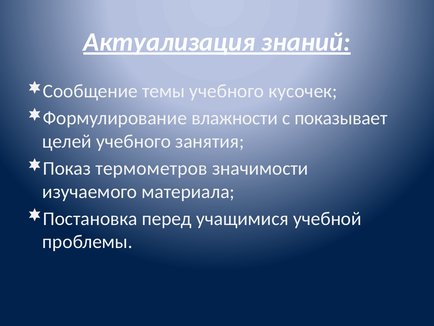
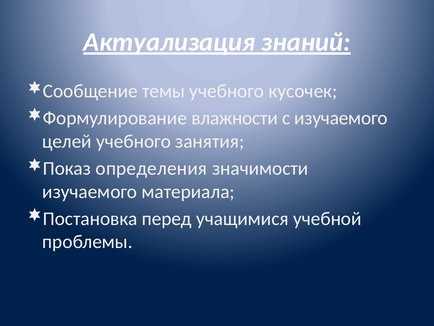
с показывает: показывает -> изучаемого (341, 118)
термометров: термометров -> определения (151, 168)
